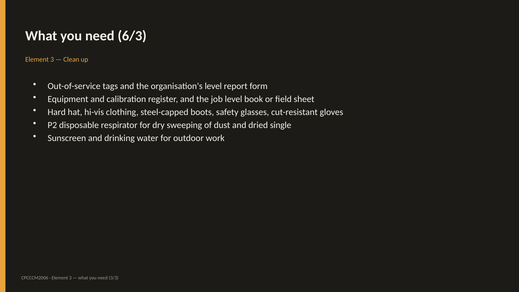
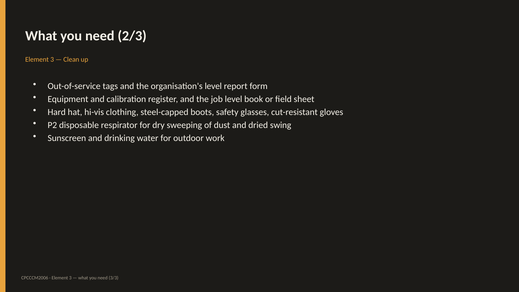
6/3: 6/3 -> 2/3 (132, 36)
single: single -> swing (281, 125)
